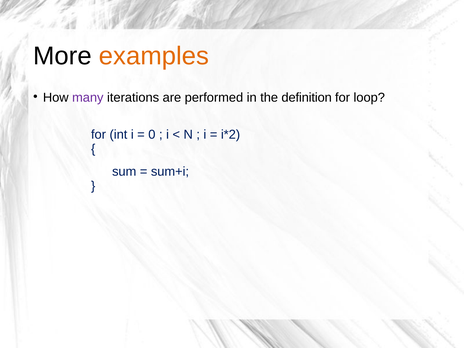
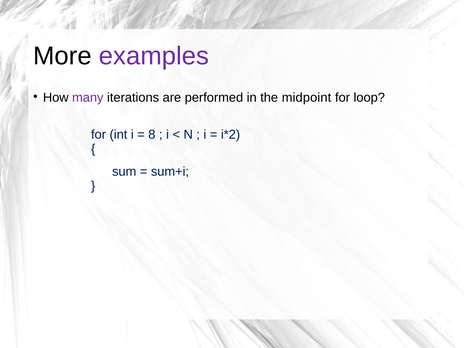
examples colour: orange -> purple (154, 56)
definition: definition -> midpoint (306, 98)
0: 0 -> 8 (152, 135)
